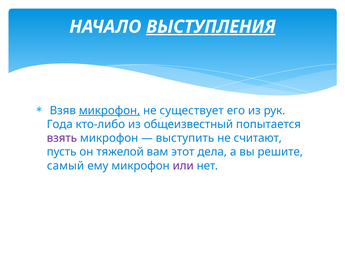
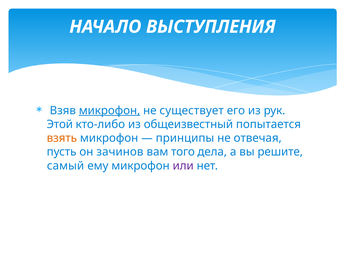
ВЫСТУПЛЕНИЯ underline: present -> none (211, 27)
Года: Года -> Этой (60, 124)
взять colour: purple -> orange (62, 138)
выступить: выступить -> принципы (185, 138)
считают: считают -> отвечая (258, 138)
тяжелой: тяжелой -> зачинов (120, 152)
этот: этот -> того (183, 152)
